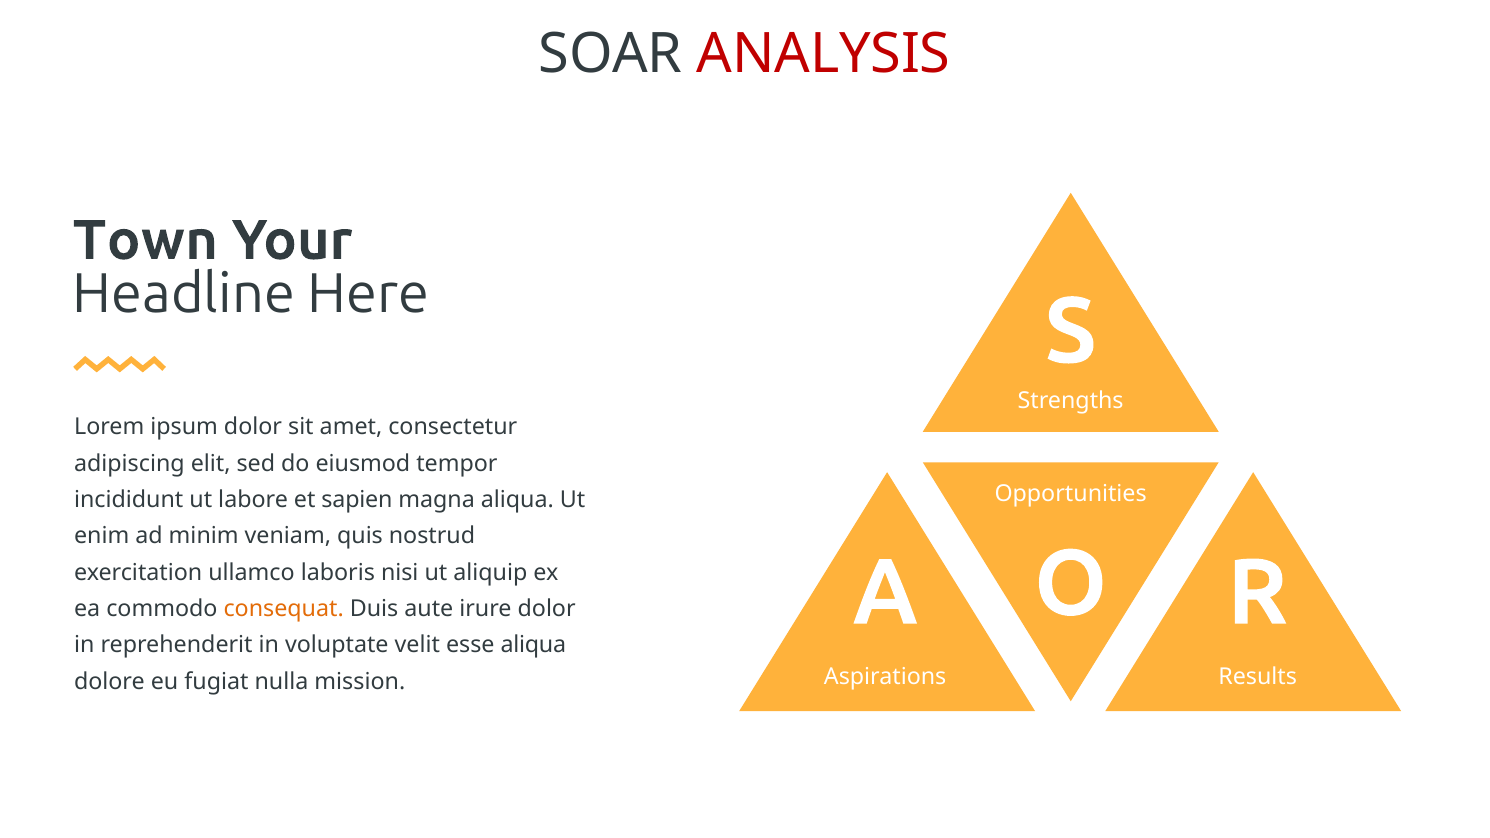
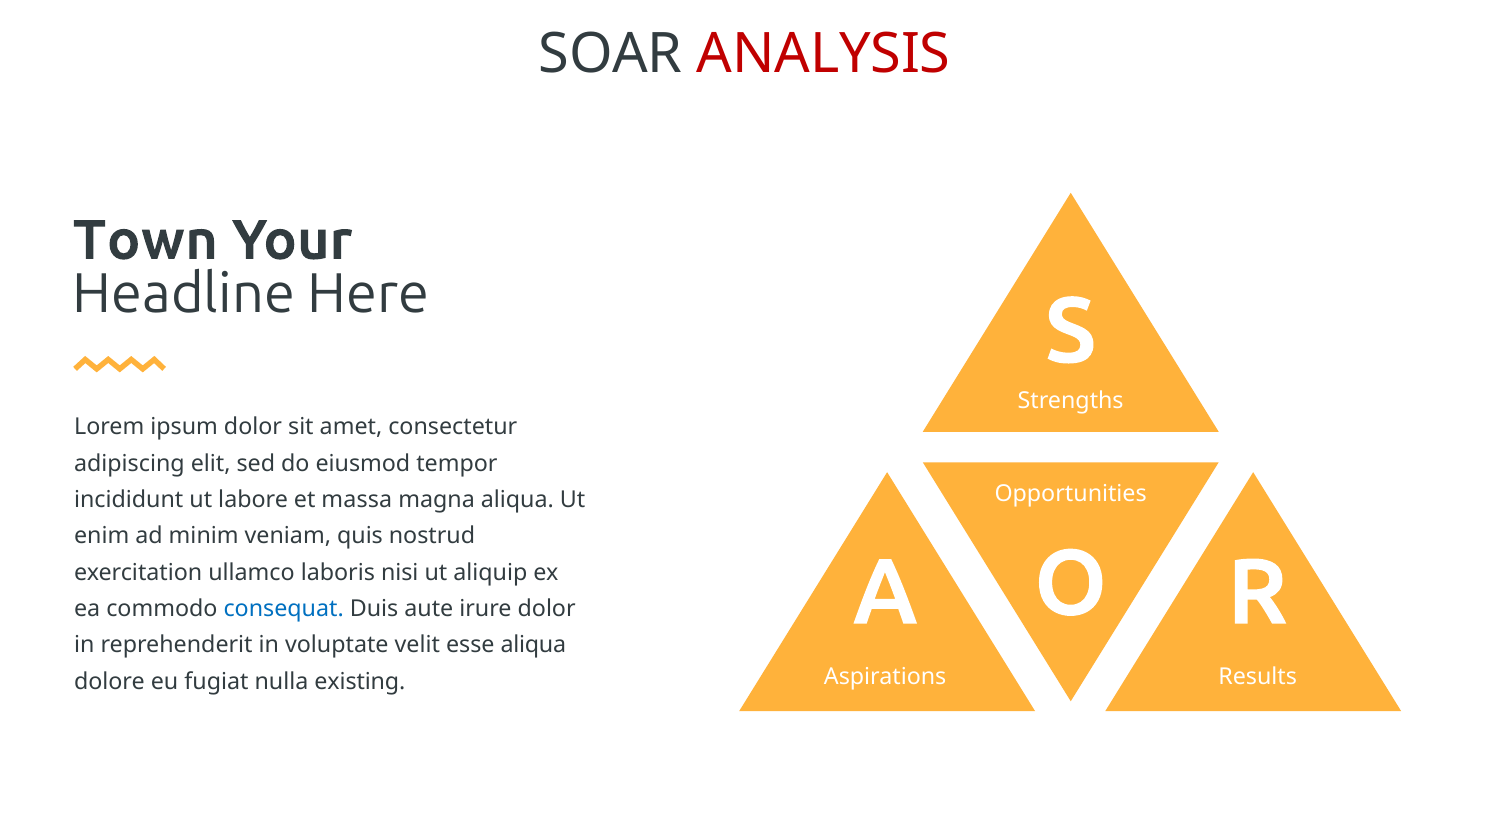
sapien: sapien -> massa (357, 500)
consequat colour: orange -> blue (284, 609)
mission: mission -> existing (360, 681)
